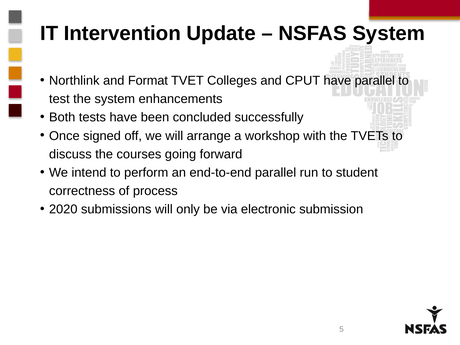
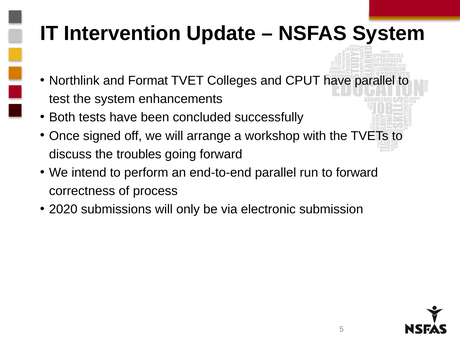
courses: courses -> troubles (139, 154)
to student: student -> forward (357, 173)
